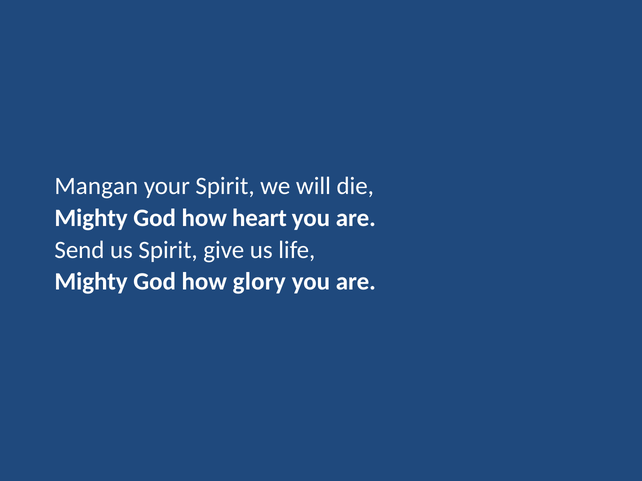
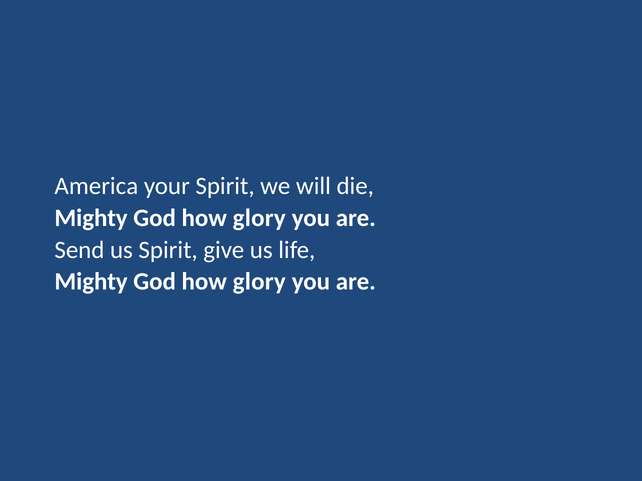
Mangan: Mangan -> America (96, 186)
heart: heart -> glory (259, 218)
